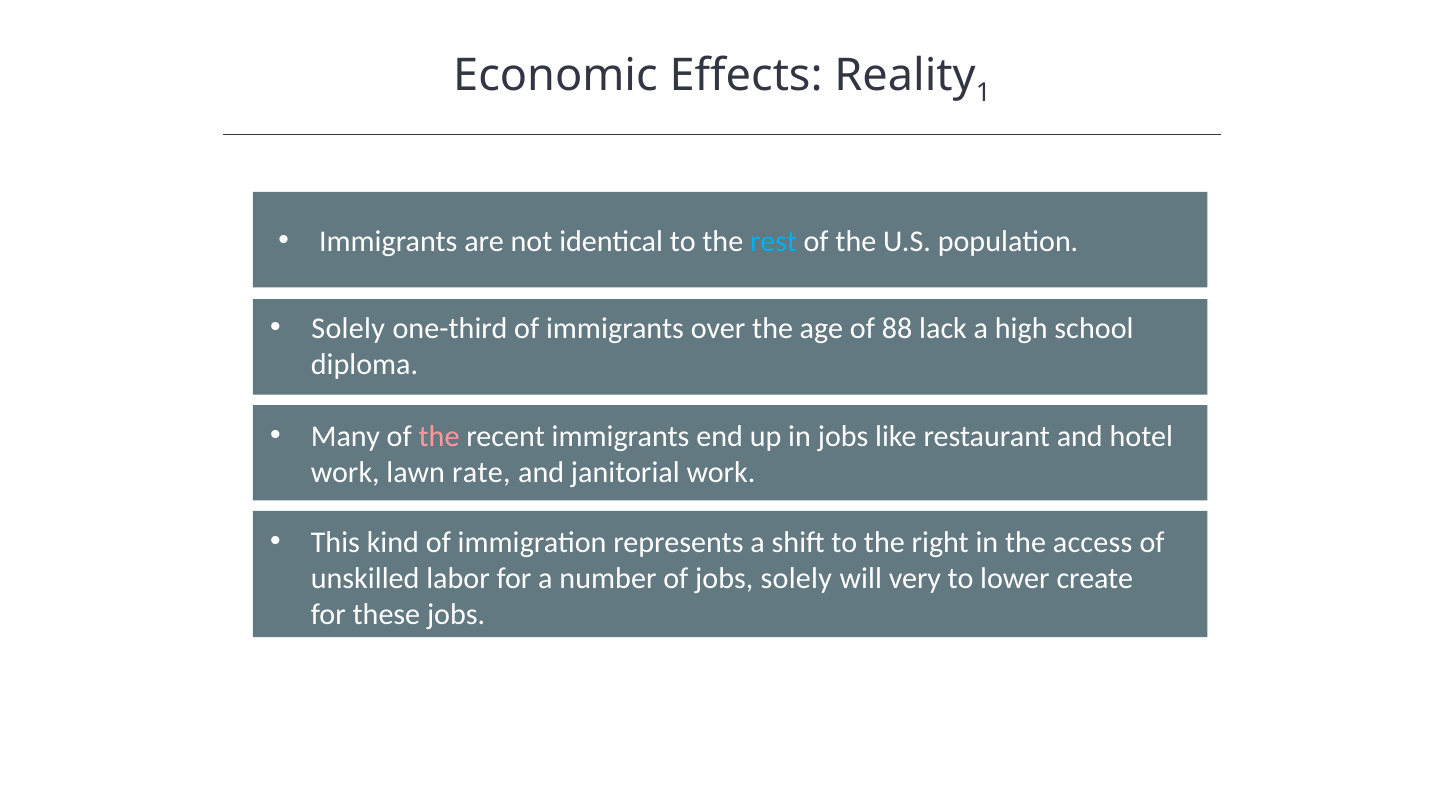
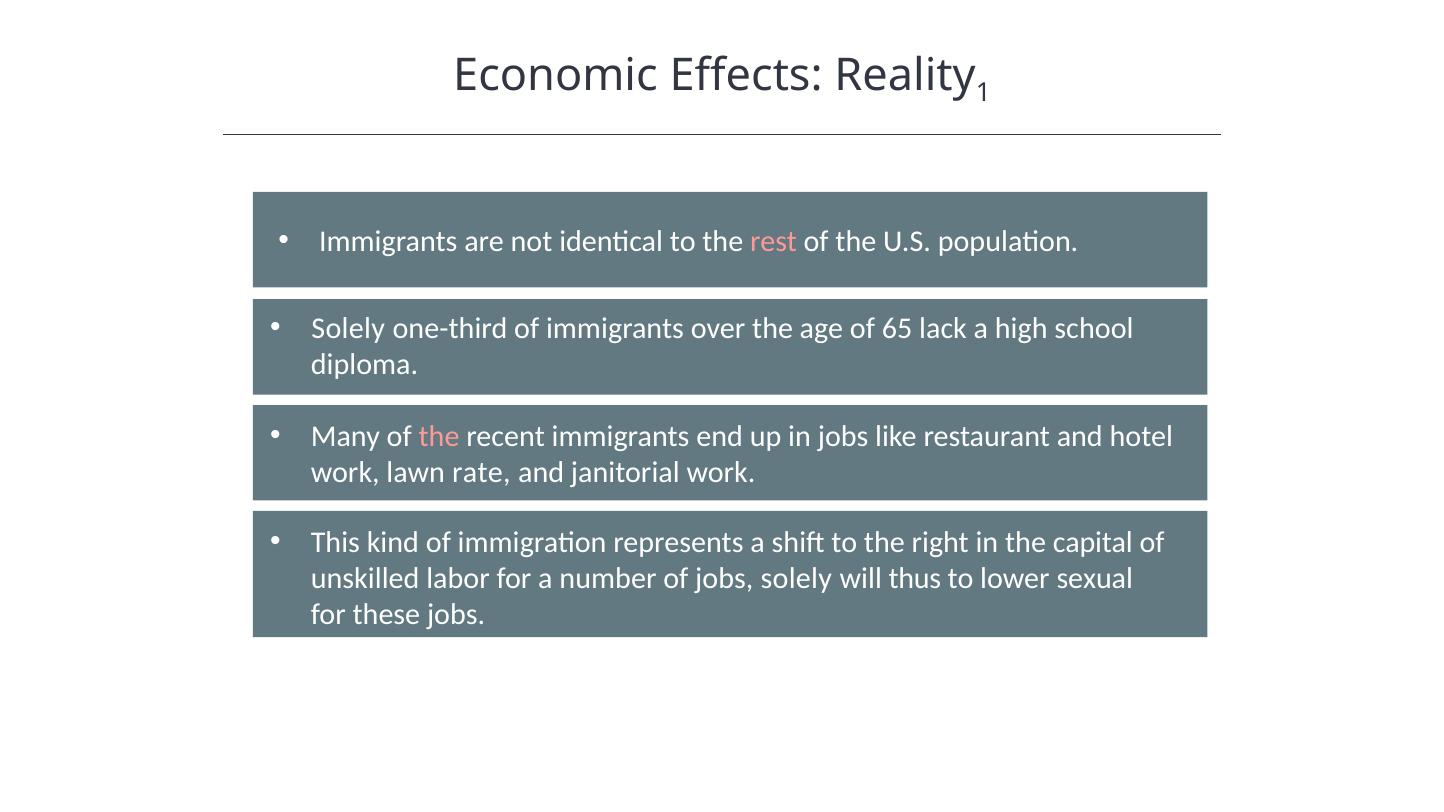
rest colour: light blue -> pink (774, 241)
88: 88 -> 65 (897, 328)
access: access -> capital (1093, 542)
very: very -> thus (915, 579)
create: create -> sexual (1095, 579)
